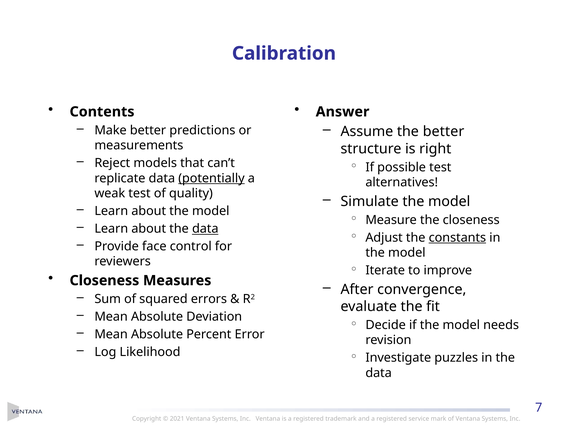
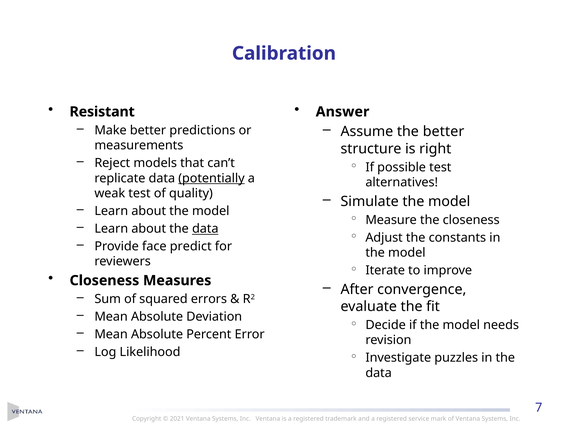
Contents: Contents -> Resistant (102, 112)
constants underline: present -> none (457, 238)
control: control -> predict (191, 246)
